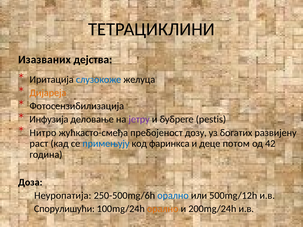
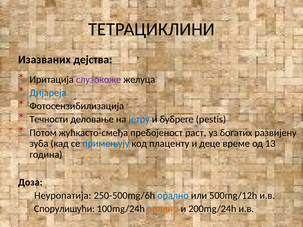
слузокоже colour: blue -> purple (99, 80)
Дијареја colour: orange -> blue (48, 93)
Инфузија: Инфузија -> Течности (49, 119)
јетру colour: purple -> blue (139, 119)
Нитро: Нитро -> Потом (43, 133)
дозу: дозу -> раст (196, 133)
раст: раст -> зуба (39, 144)
фаринкса: фаринкса -> плаценту (169, 144)
потом: потом -> време (236, 144)
42: 42 -> 13 (270, 144)
